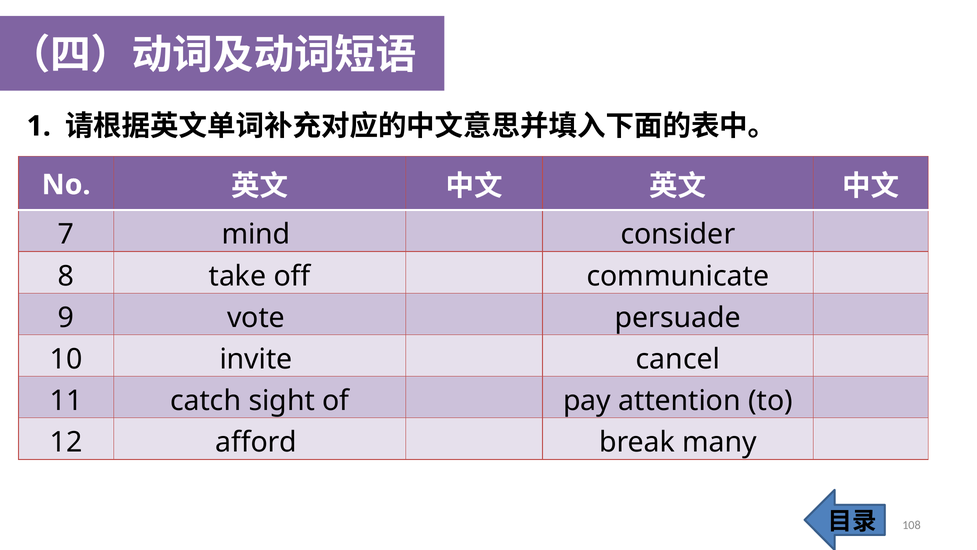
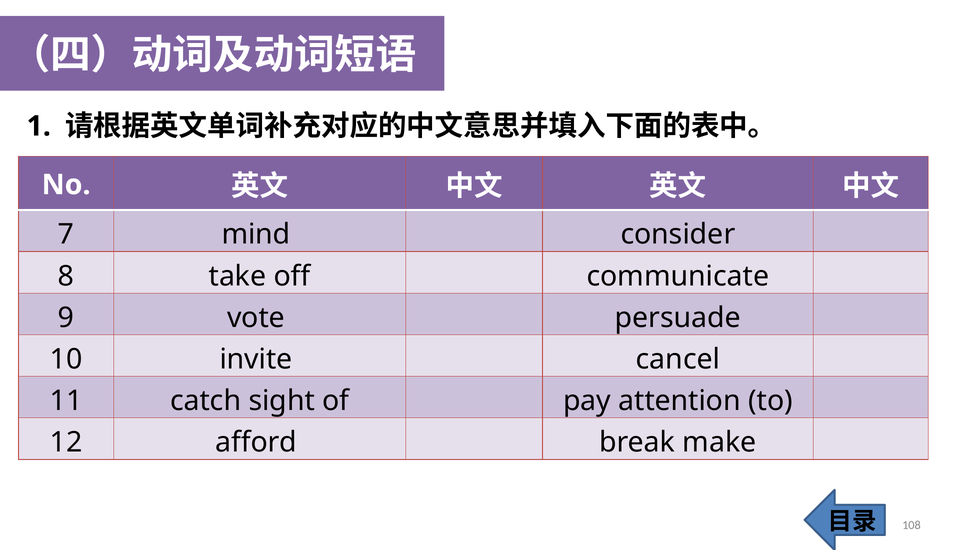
many: many -> make (719, 442)
